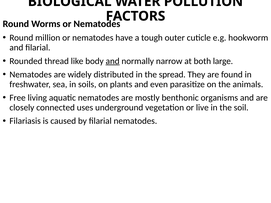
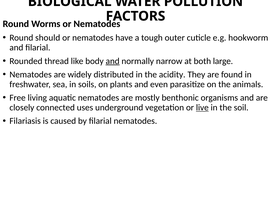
million: million -> should (48, 38)
spread: spread -> acidity (172, 75)
live underline: none -> present (202, 108)
